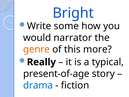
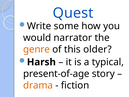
Bright: Bright -> Quest (73, 13)
more: more -> older (97, 49)
Really: Really -> Harsh (41, 62)
drama colour: blue -> orange (38, 85)
